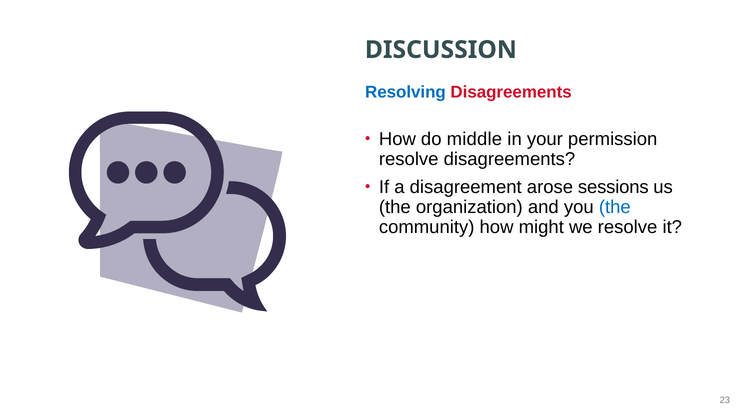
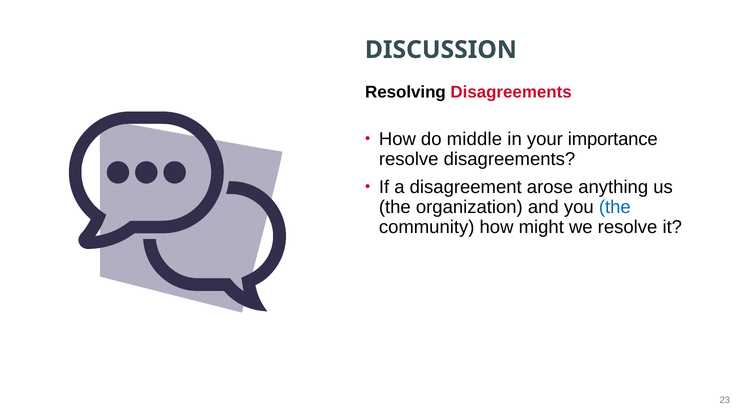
Resolving colour: blue -> black (405, 92)
permission: permission -> importance (613, 139)
sessions: sessions -> anything (613, 187)
